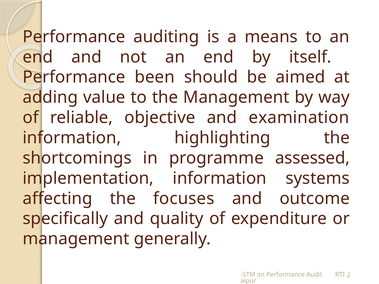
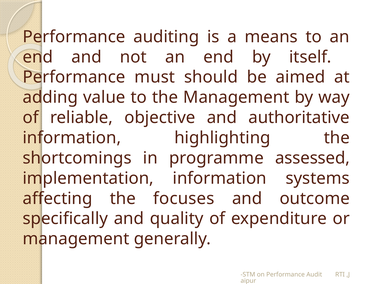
been: been -> must (155, 77)
examination: examination -> authoritative (299, 118)
